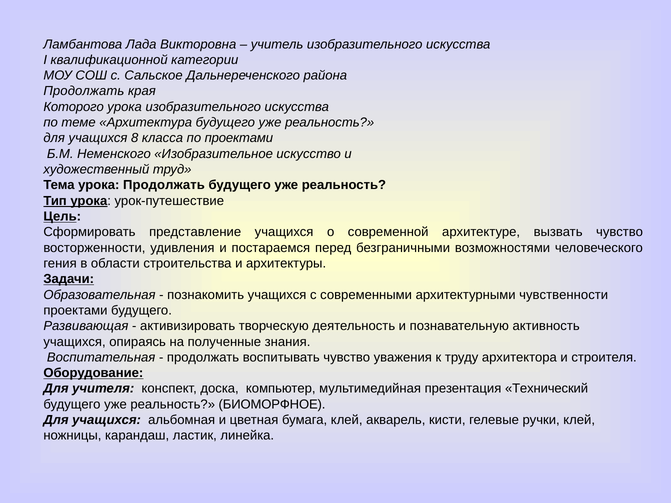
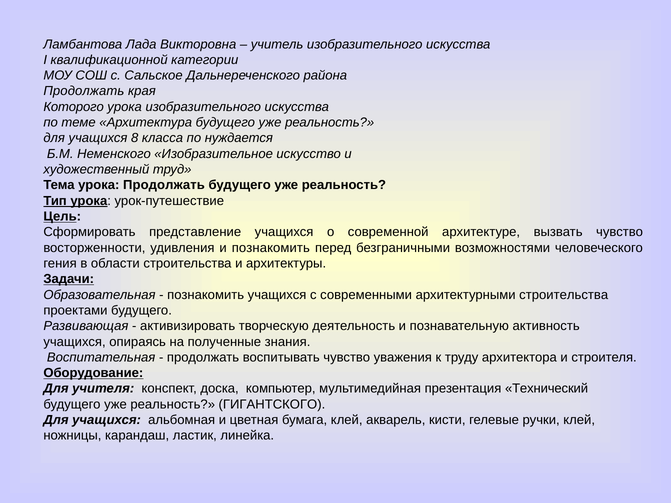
по проектами: проектами -> нуждается (239, 138)
и постараемся: постараемся -> познакомить (271, 248)
архитектурными чувственности: чувственности -> строительства (564, 295)
БИОМОРФНОЕ: БИОМОРФНОЕ -> ГИГАНТСКОГО (272, 405)
